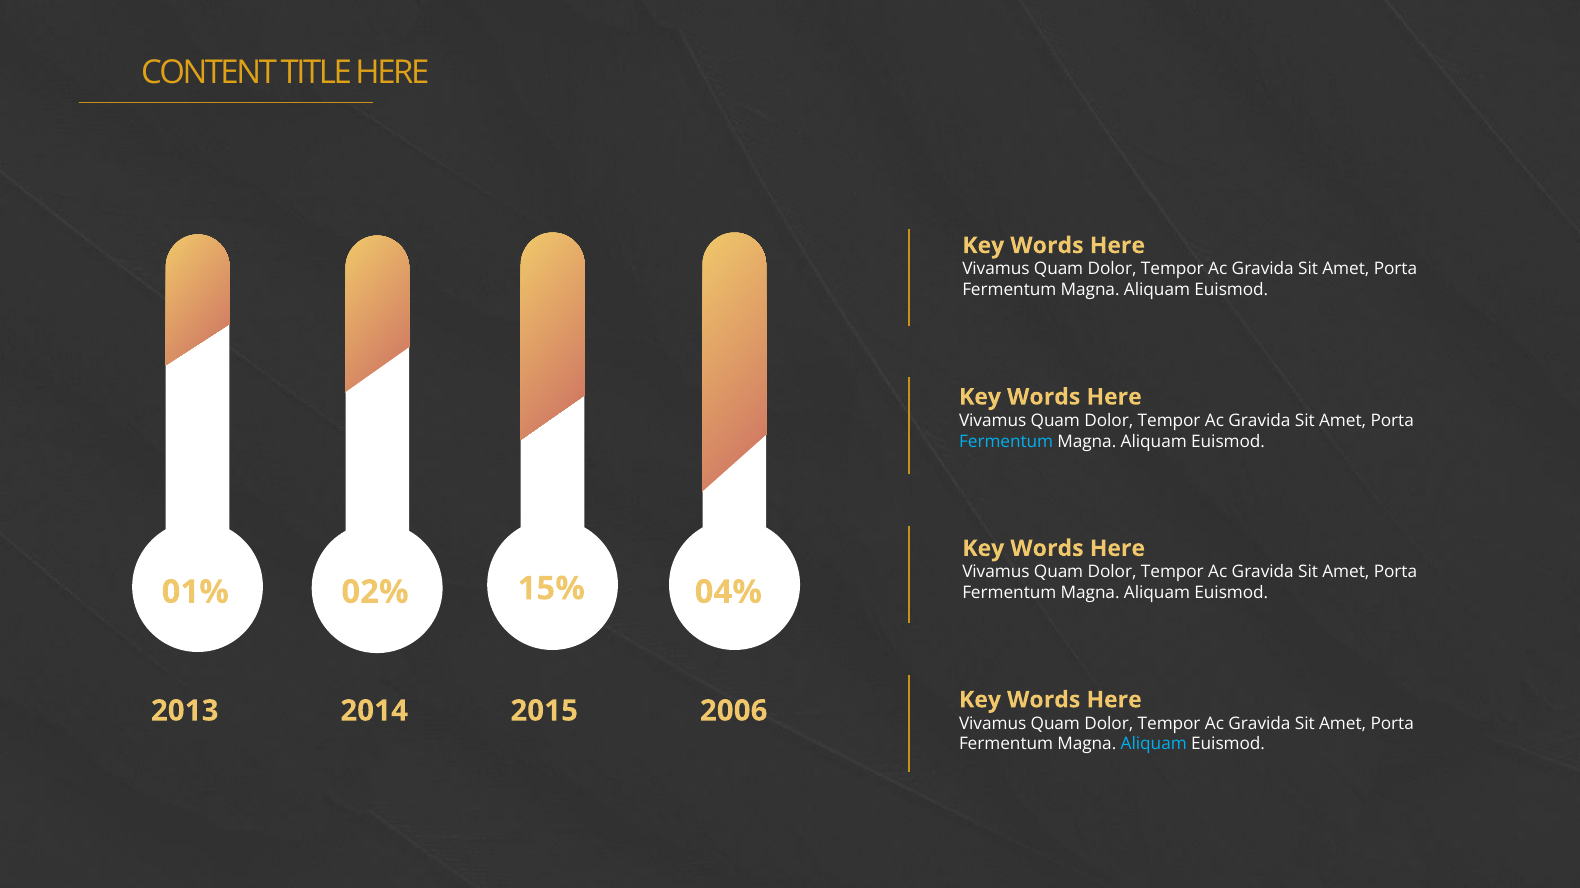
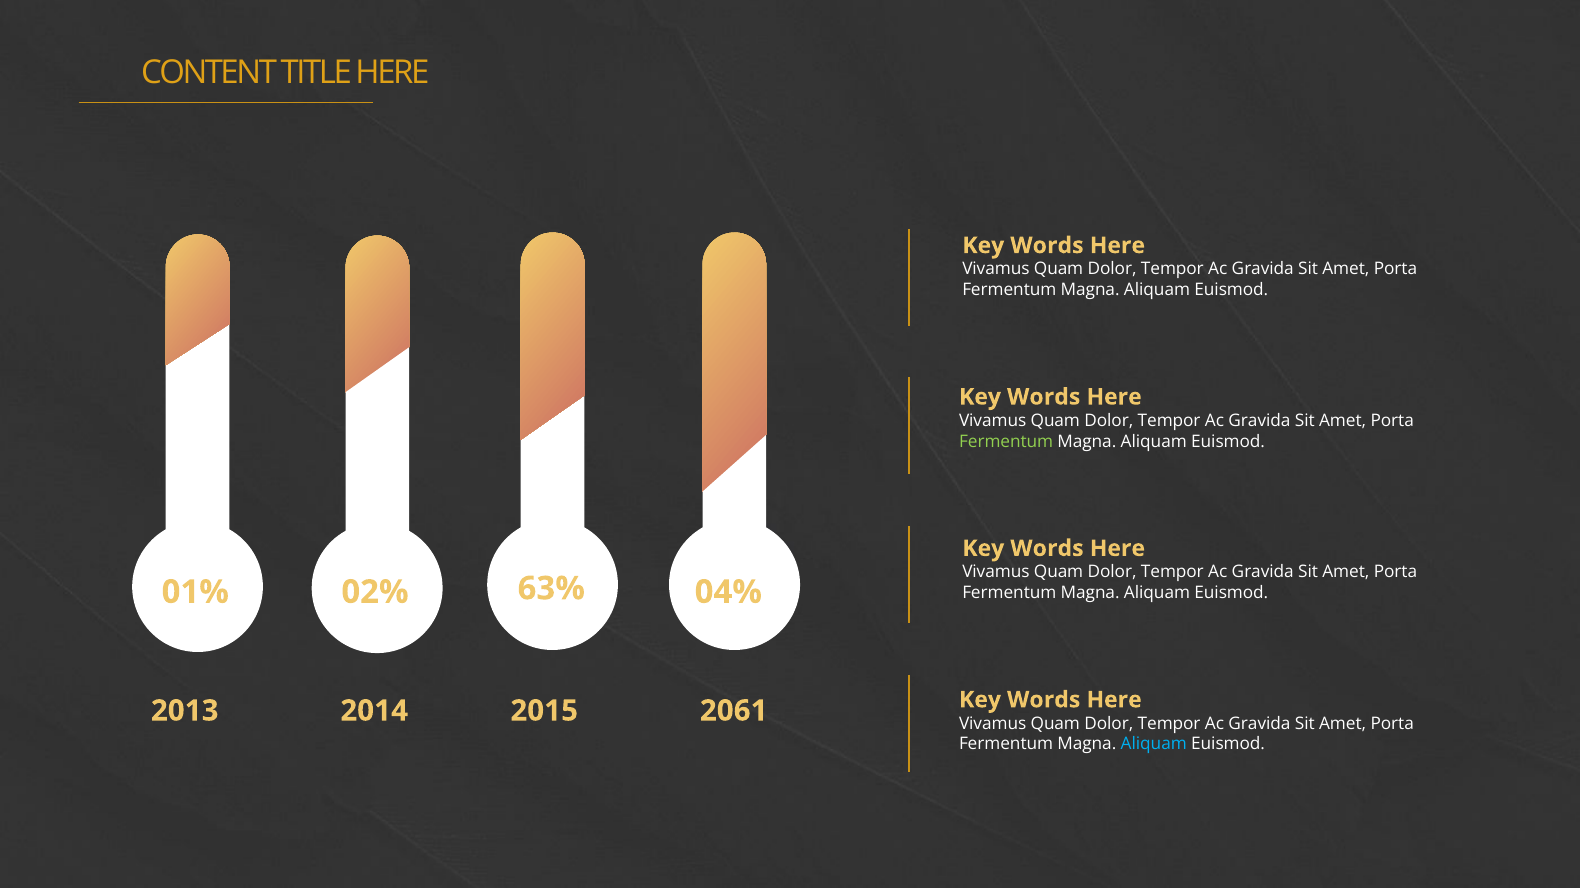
Fermentum colour: light blue -> light green (1006, 442)
15%: 15% -> 63% (551, 589)
2006: 2006 -> 2061 (734, 711)
